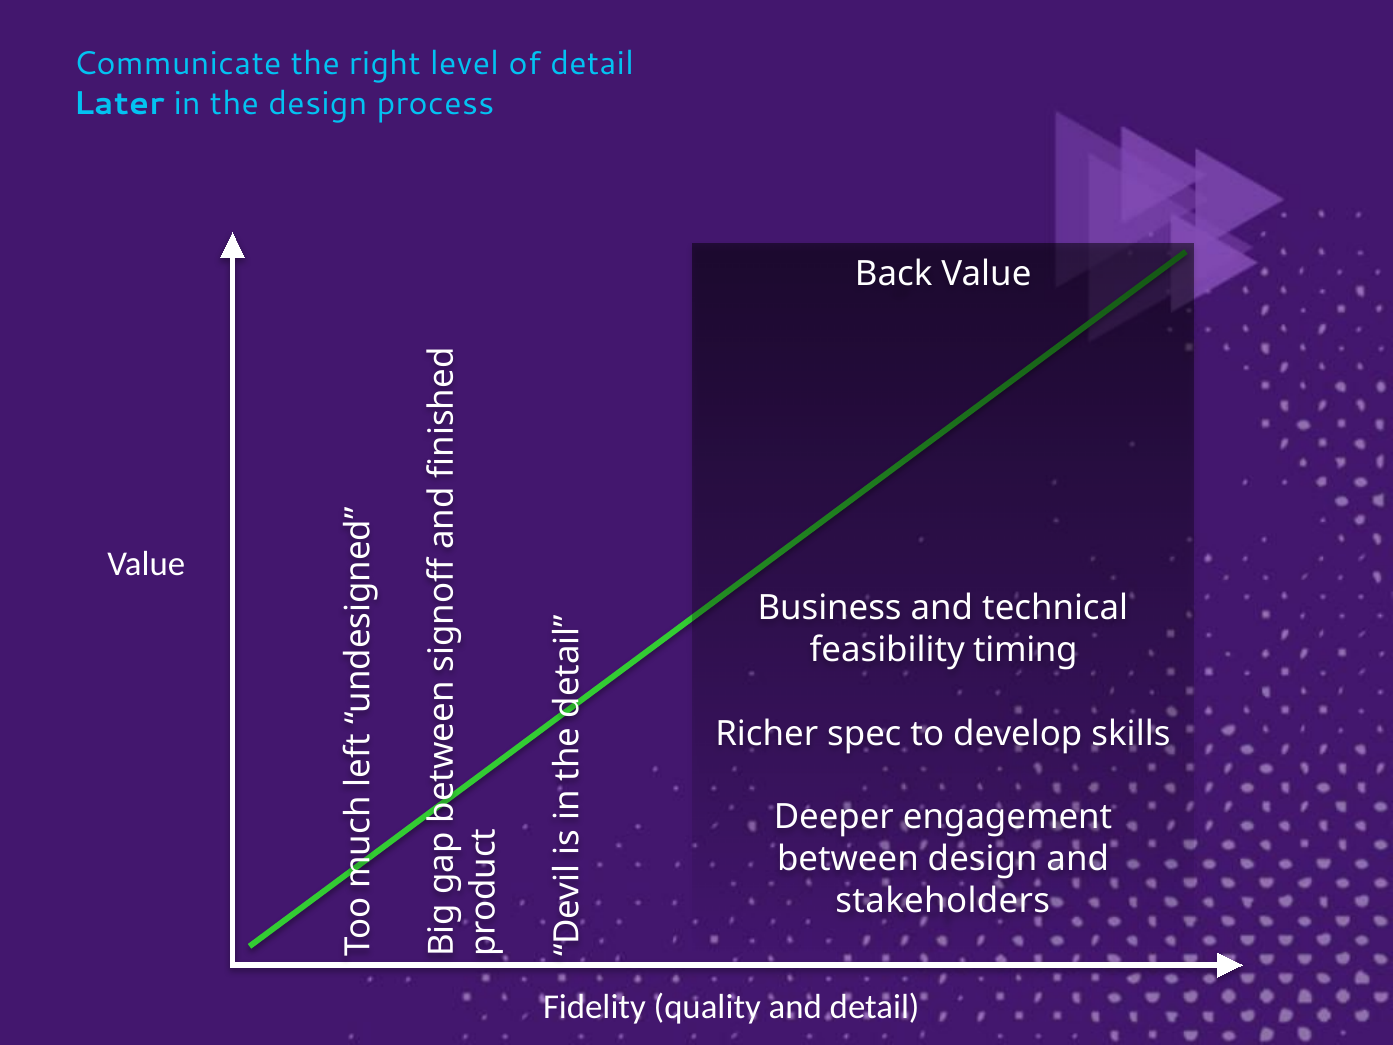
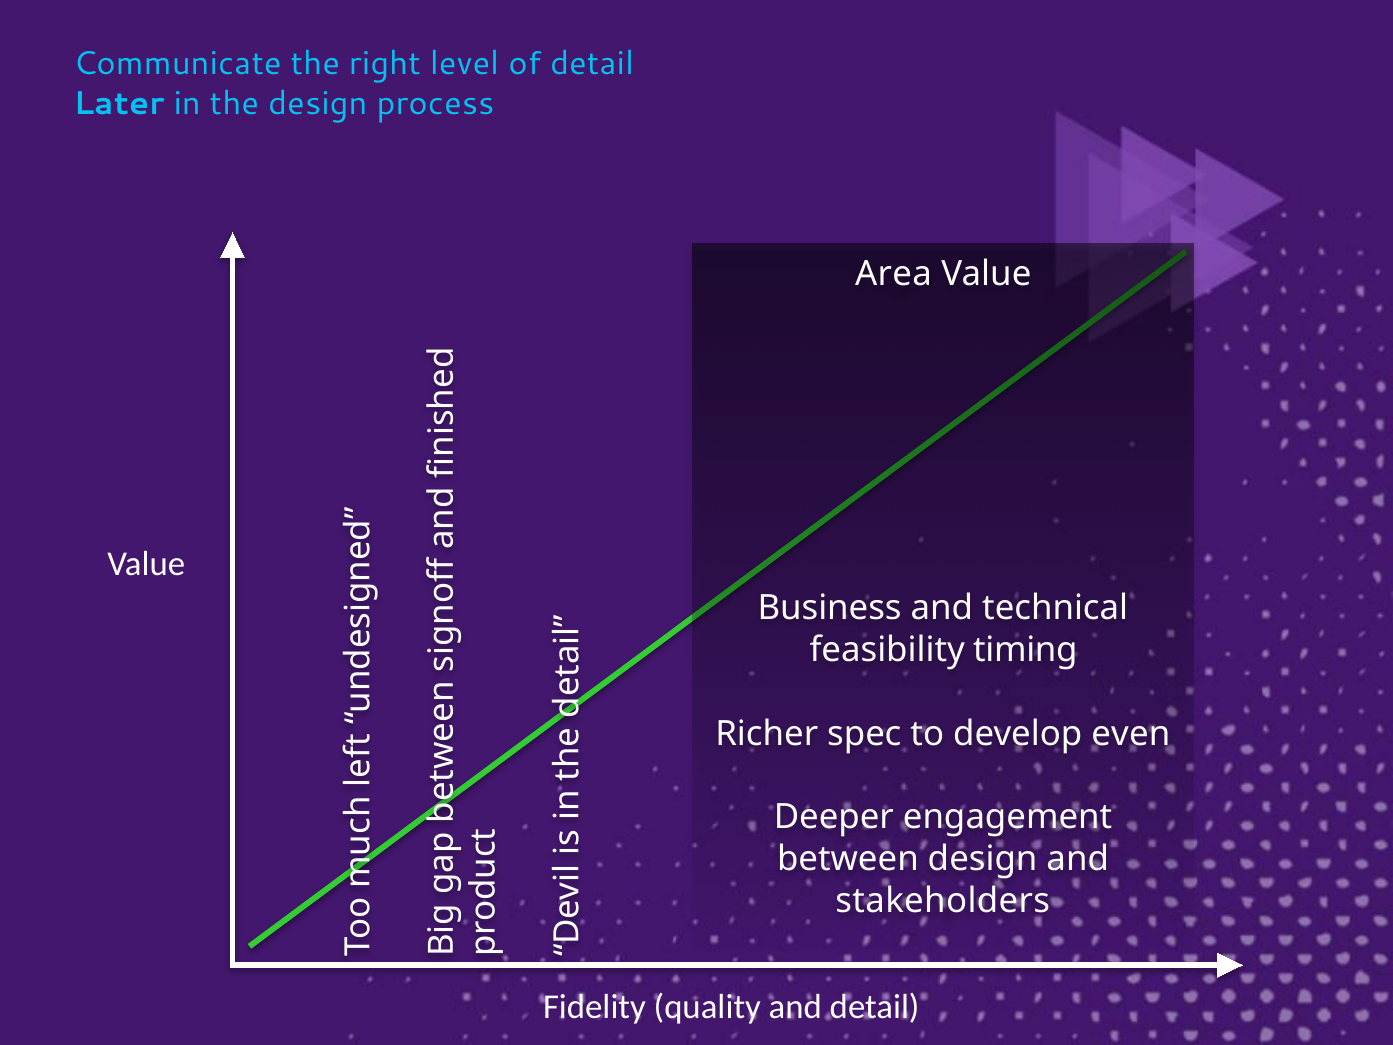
Back: Back -> Area (894, 274)
skills: skills -> even (1131, 734)
